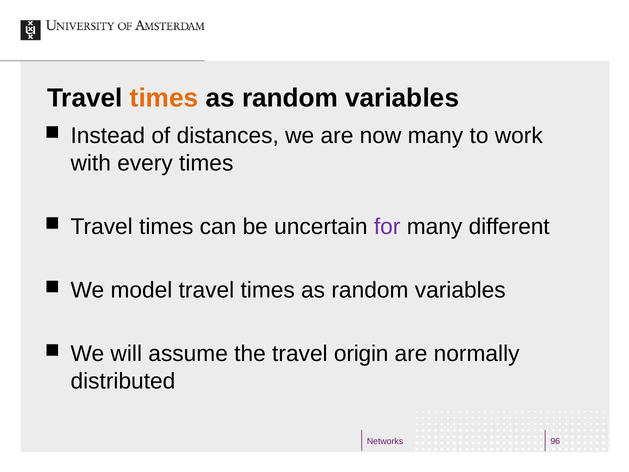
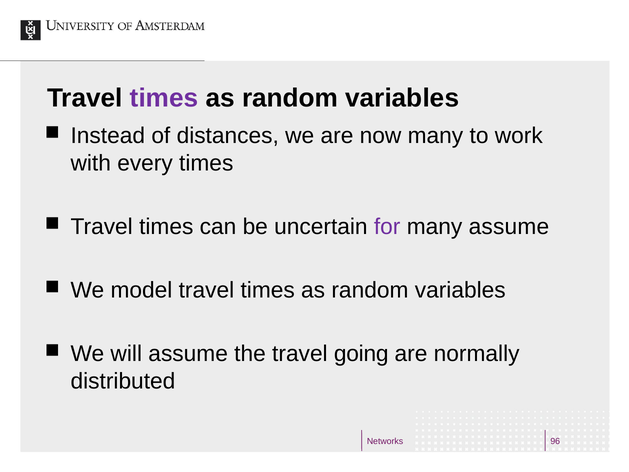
times colour: orange -> purple (164, 98)
many different: different -> assume (509, 227)
origin: origin -> going (361, 354)
